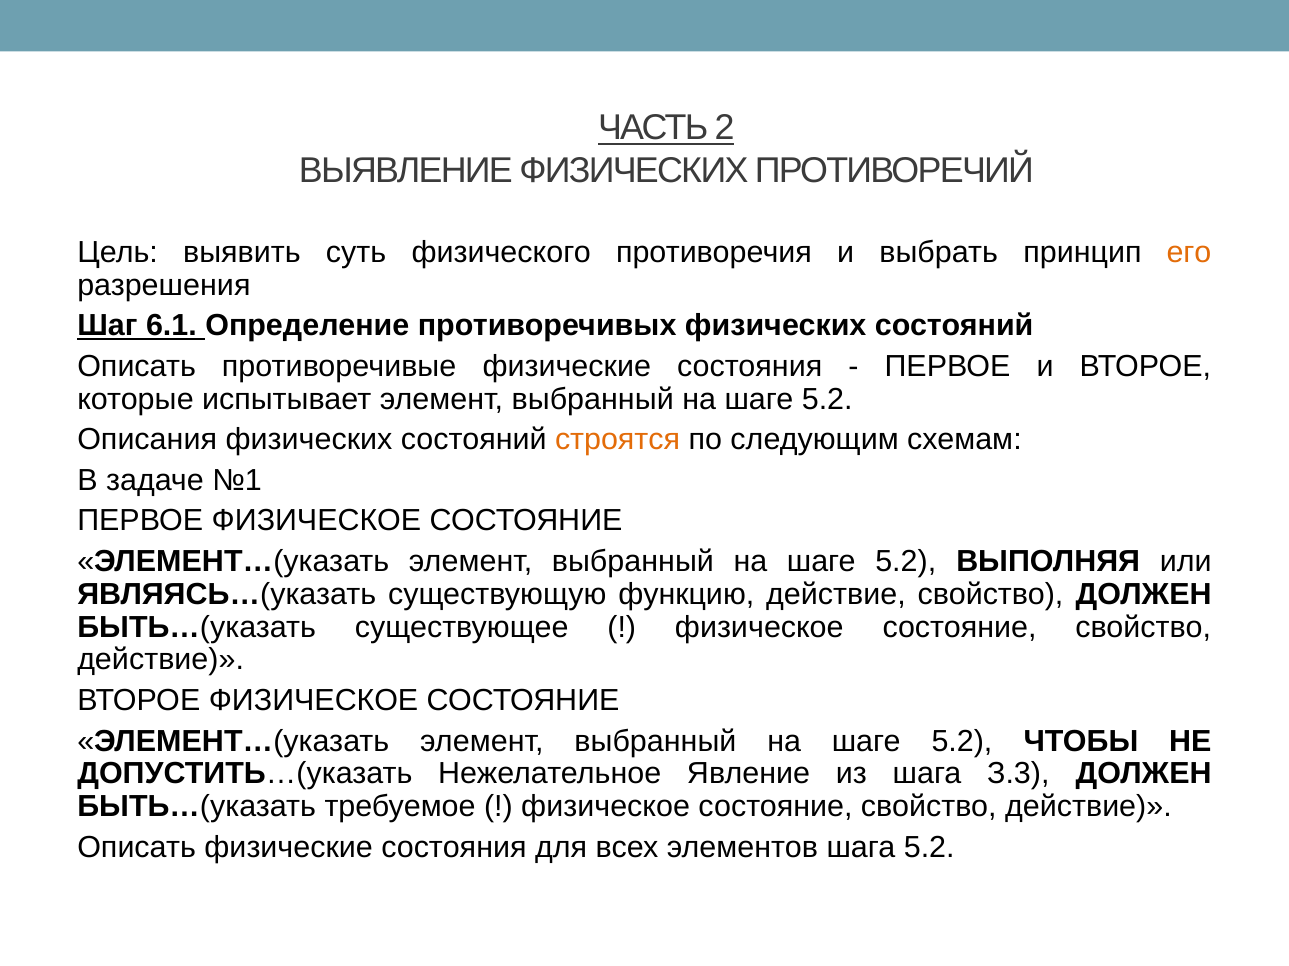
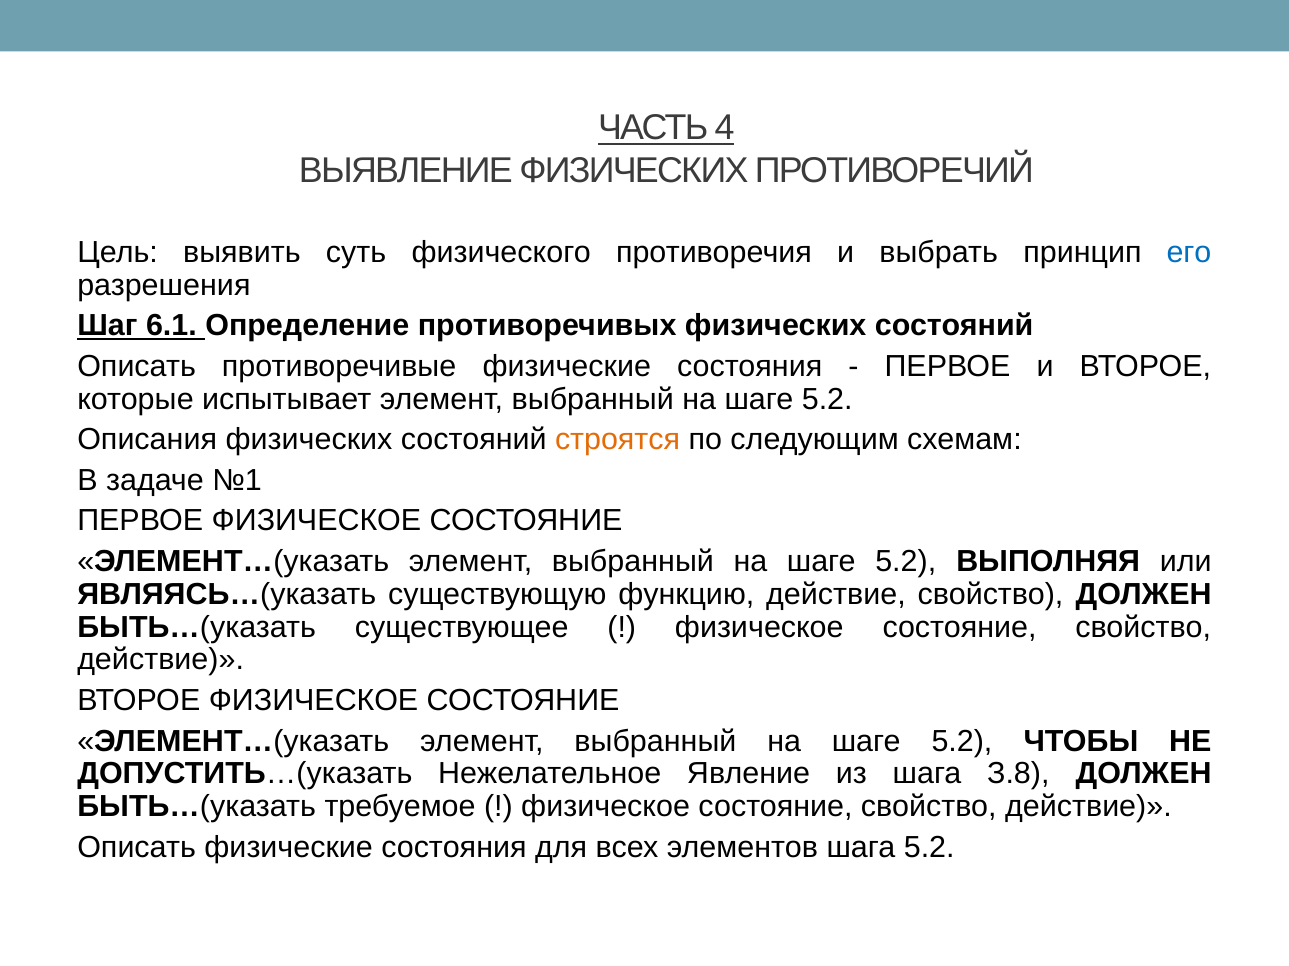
2: 2 -> 4 (725, 128)
его colour: orange -> blue (1189, 252)
З.3: З.3 -> З.8 (1018, 775)
